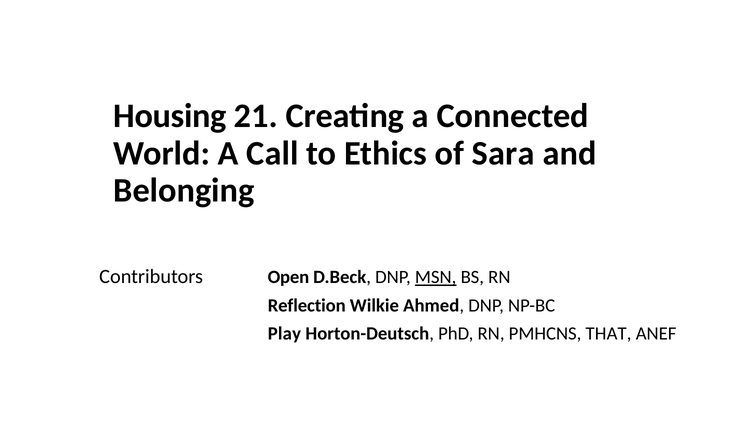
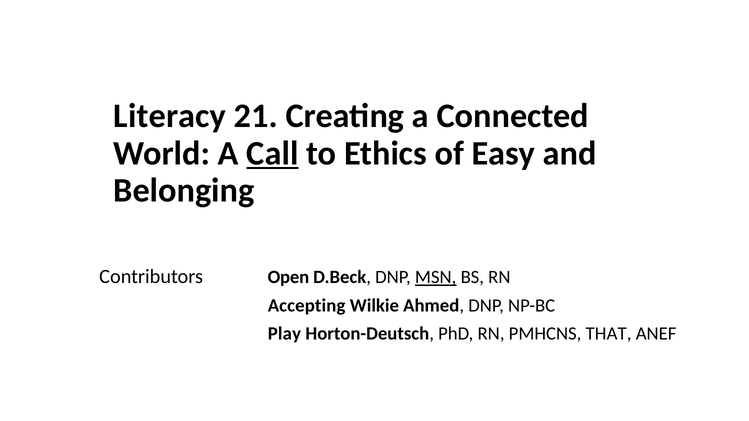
Housing: Housing -> Literacy (170, 116)
Call underline: none -> present (272, 153)
Sara: Sara -> Easy (504, 153)
Reflection: Reflection -> Accepting (307, 306)
